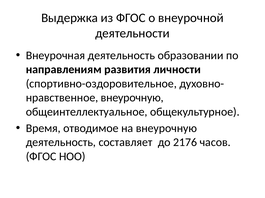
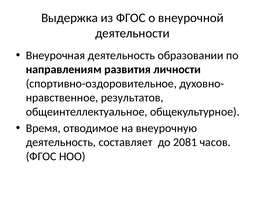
внеурочную: внеурочную -> результатов (132, 98)
2176: 2176 -> 2081 (185, 143)
